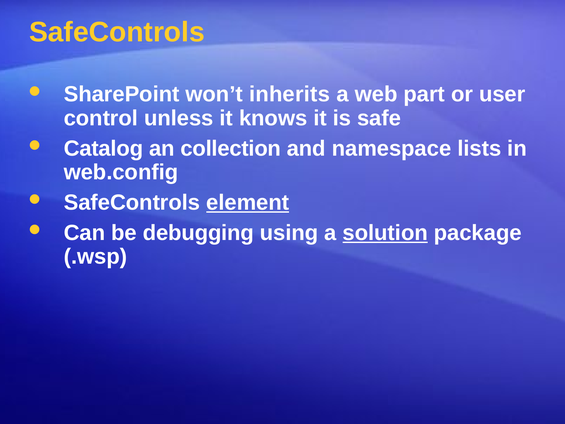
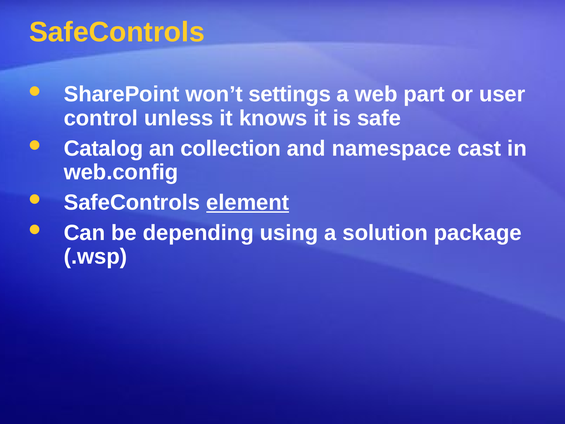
inherits: inherits -> settings (290, 94)
lists: lists -> cast (479, 148)
debugging: debugging -> depending (198, 233)
solution underline: present -> none (385, 233)
